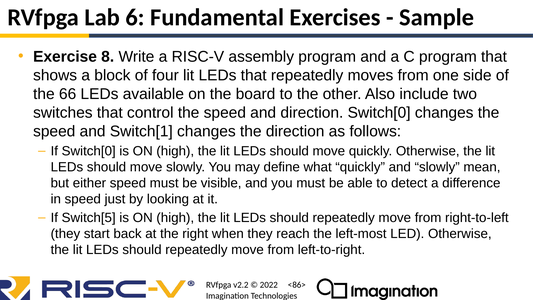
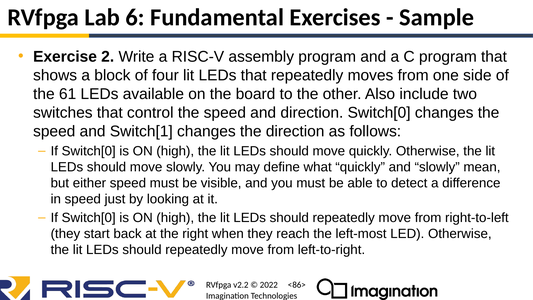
8: 8 -> 2 (108, 57)
66: 66 -> 61 (68, 94)
Switch[5: Switch[5 -> Switch[0 (89, 218)
